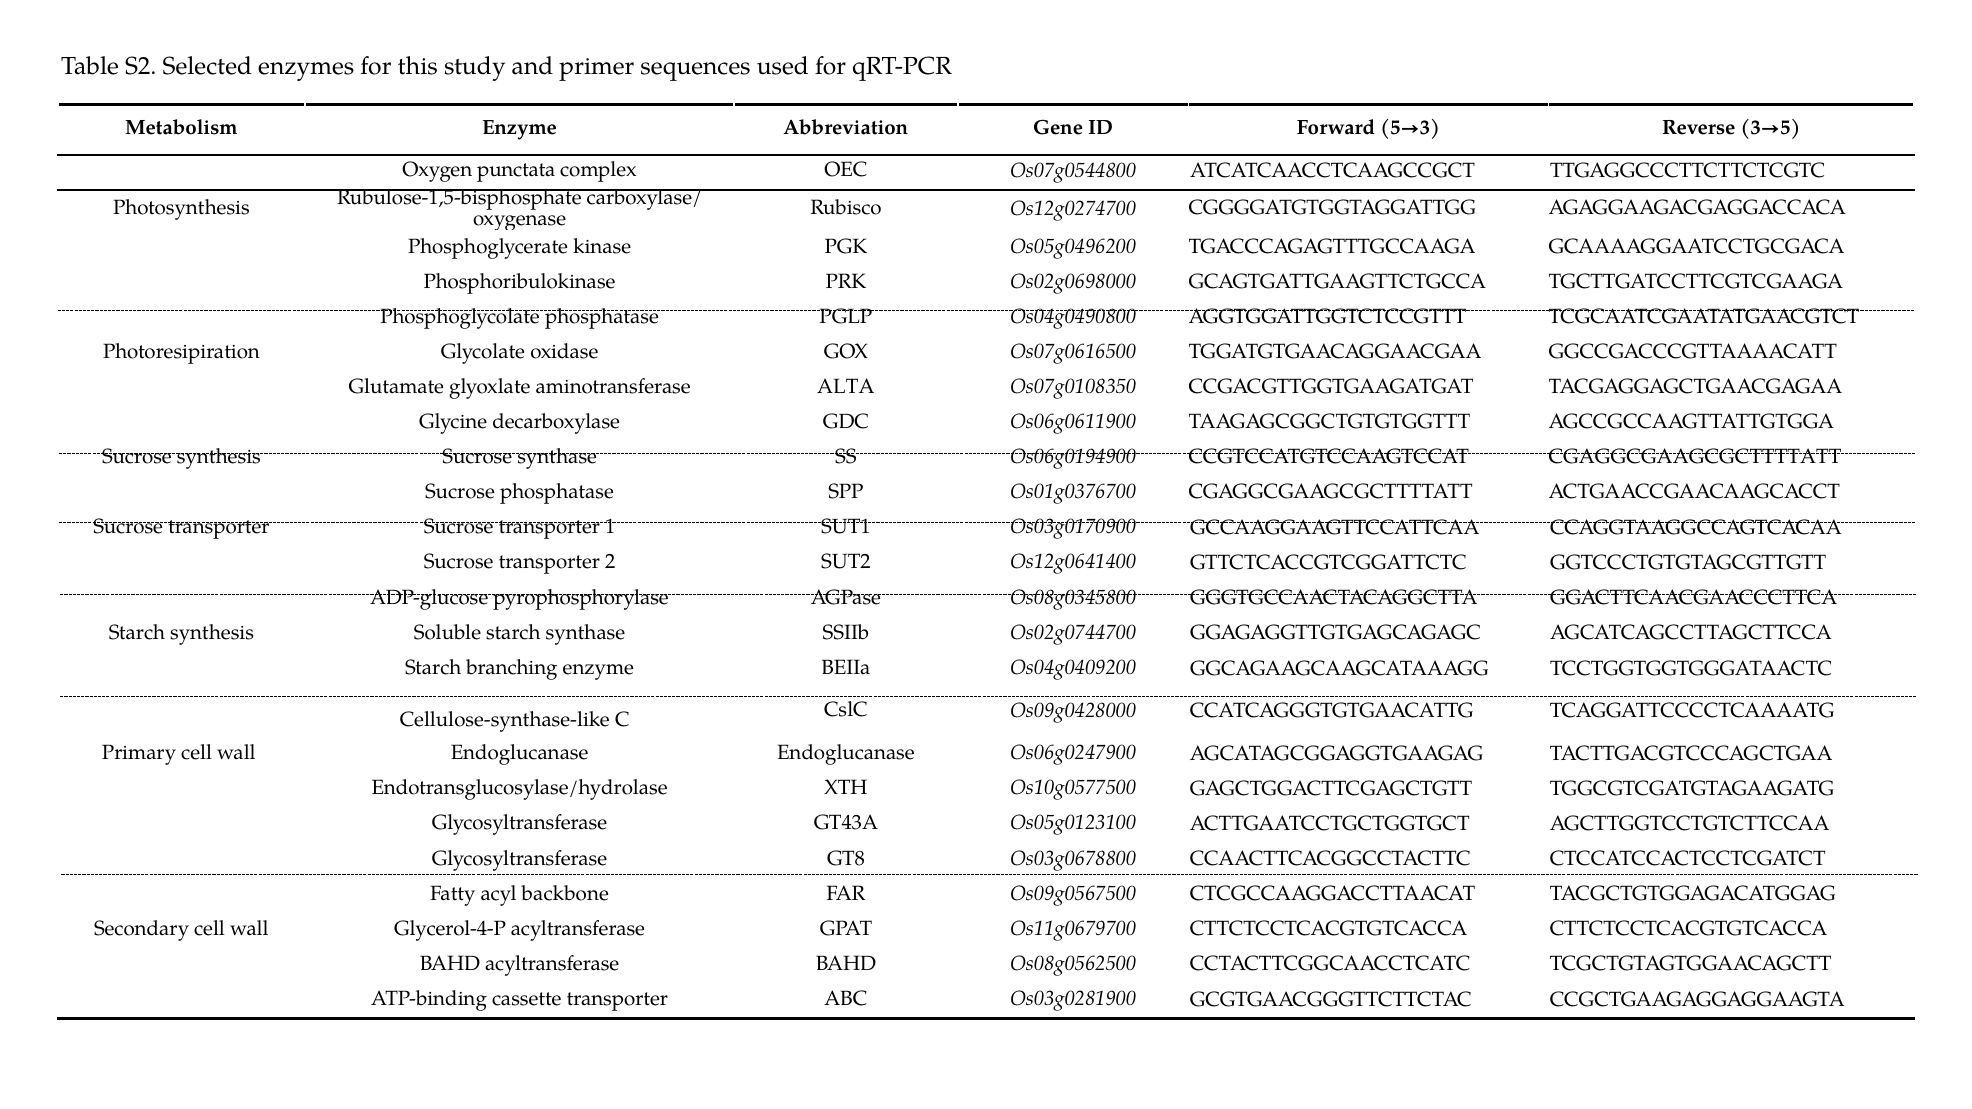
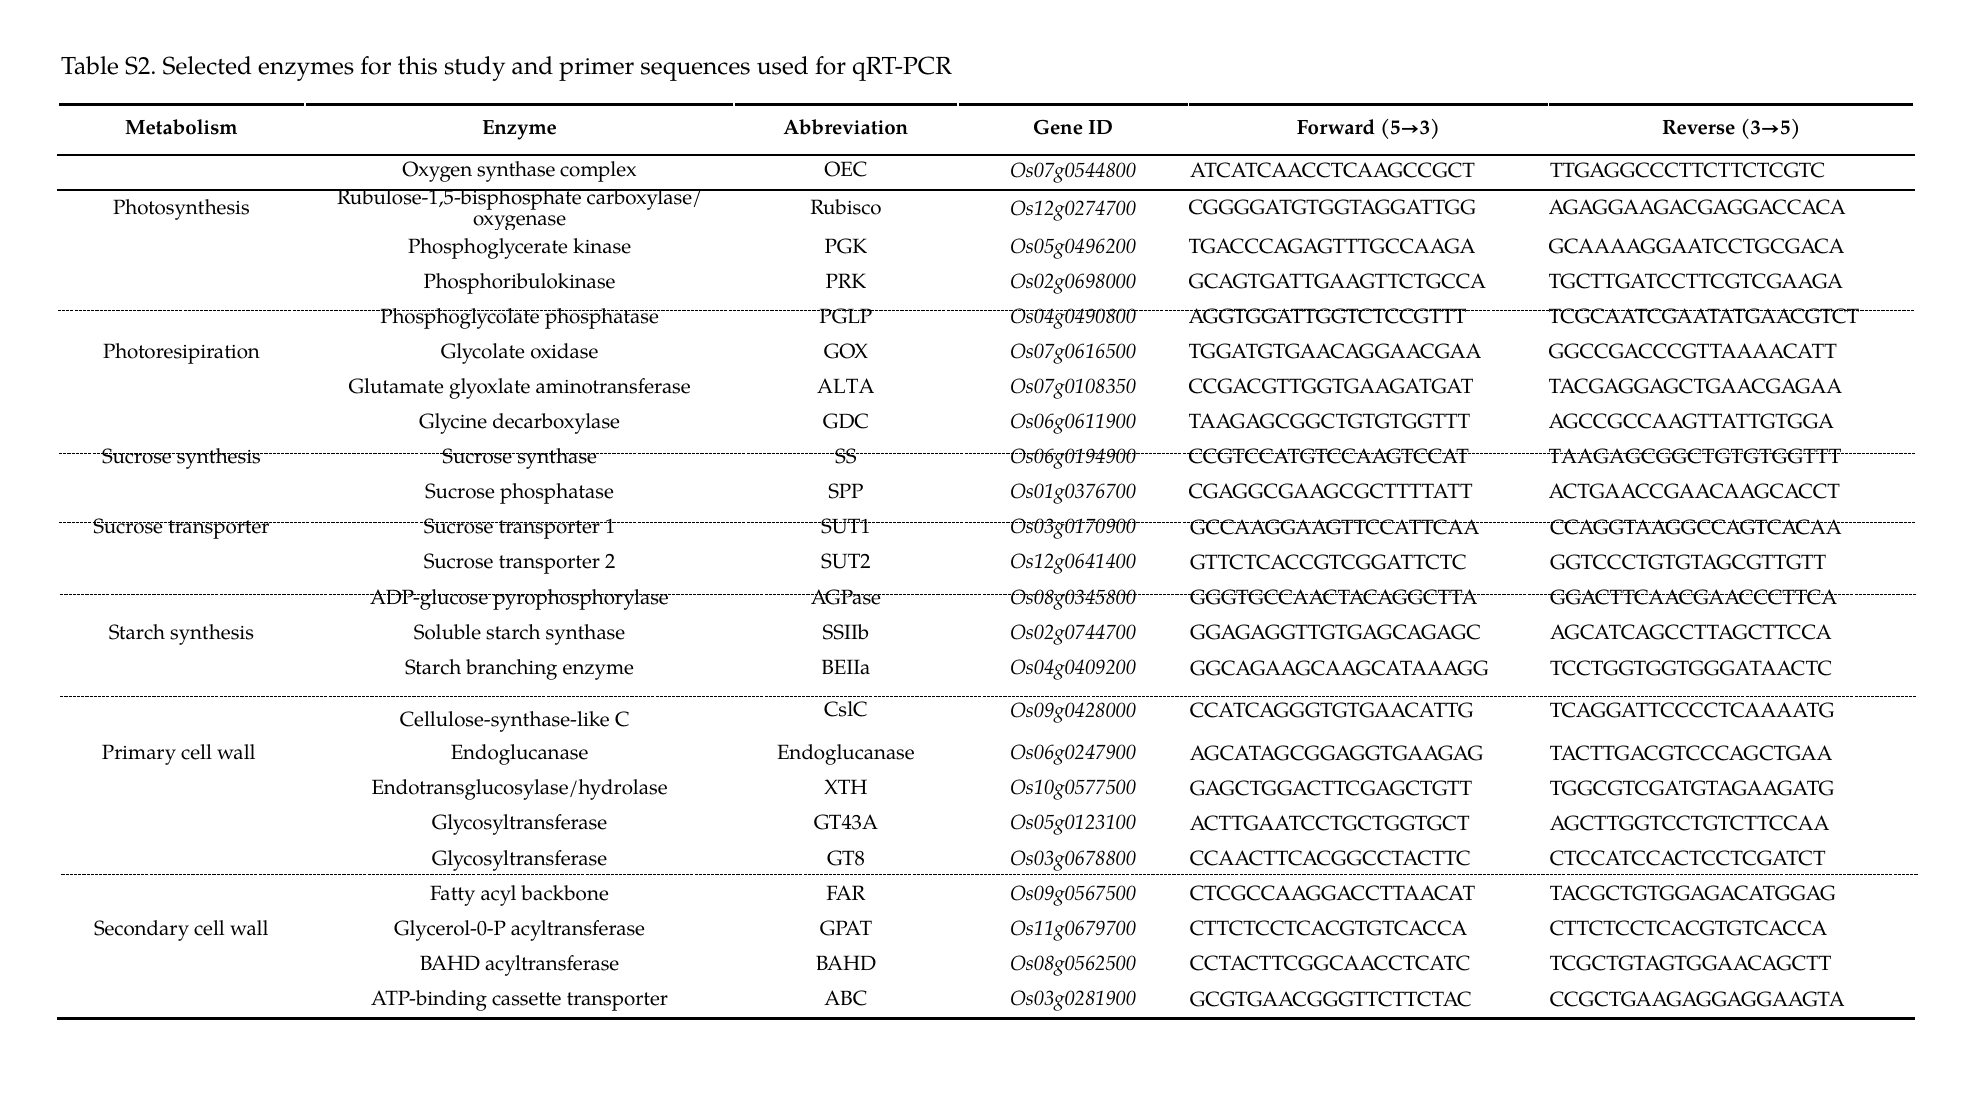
Oxygen punctata: punctata -> synthase (516, 170)
CCGTCCATGTCCAAGTCCAT CGAGGCGAAGCGCTTTTATT: CGAGGCGAAGCGCTTTTATT -> TAAGAGCGGCTGTGTGGTTT (1695, 457)
Glycerol-4-P: Glycerol-4-P -> Glycerol-0-P (450, 929)
